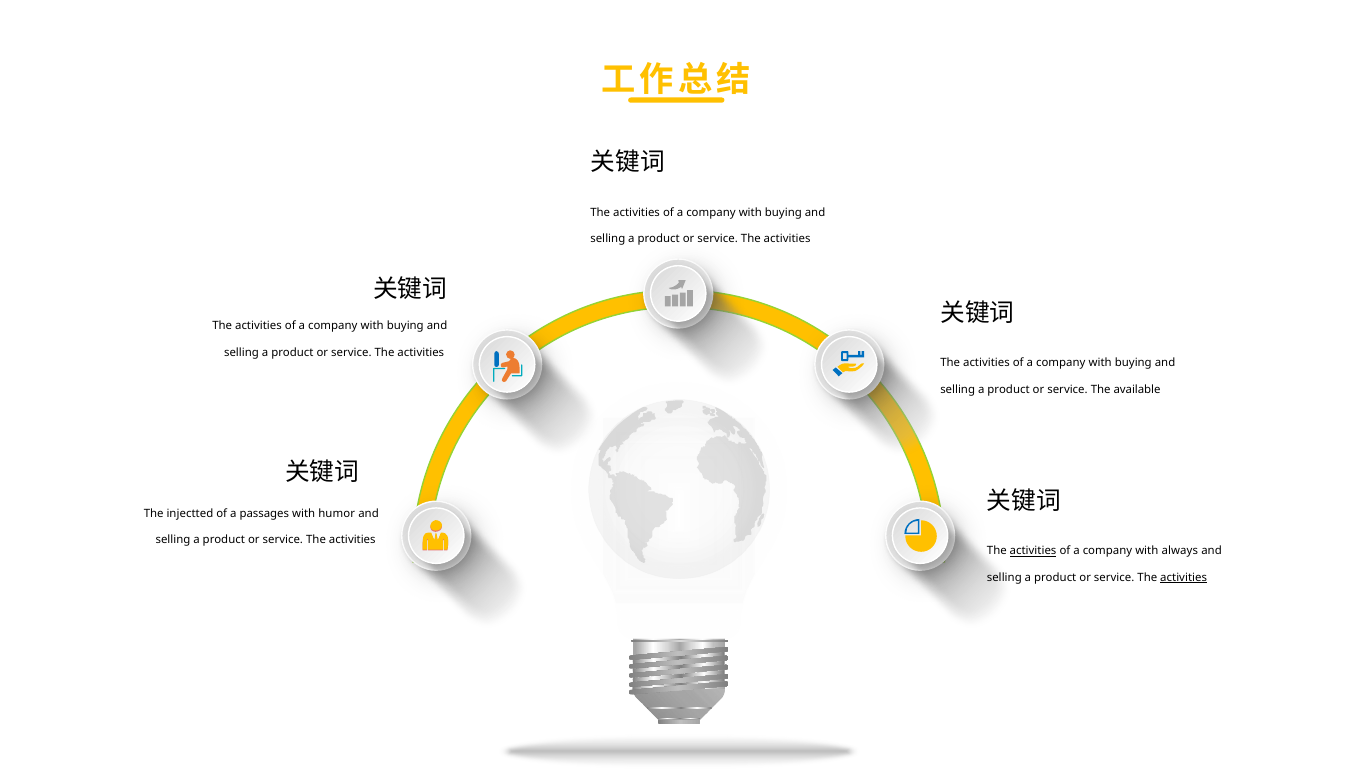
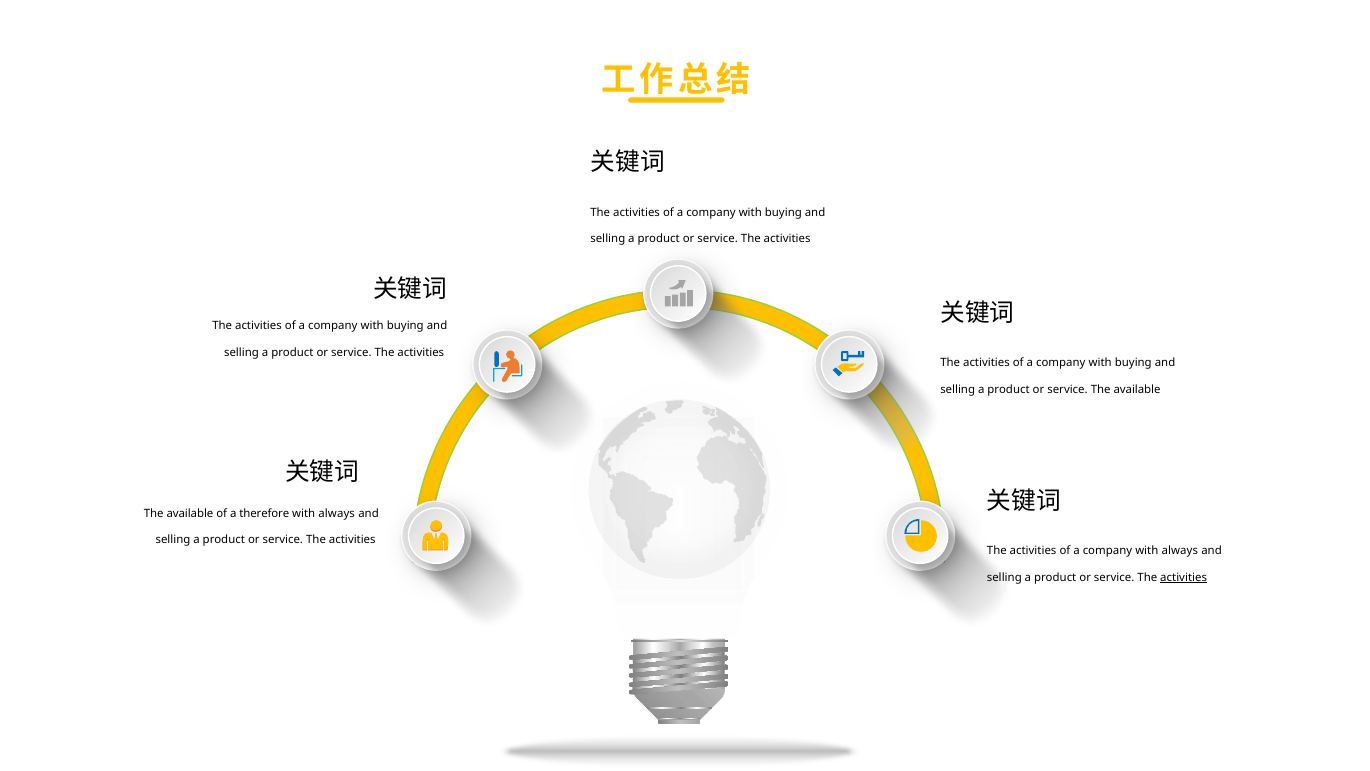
injectted: injectted -> available (190, 513)
passages: passages -> therefore (264, 513)
humor: humor -> always (337, 513)
activities underline: present -> none (1033, 551)
